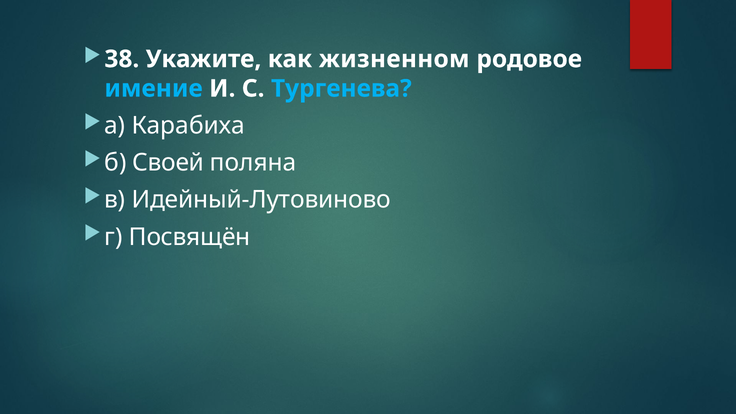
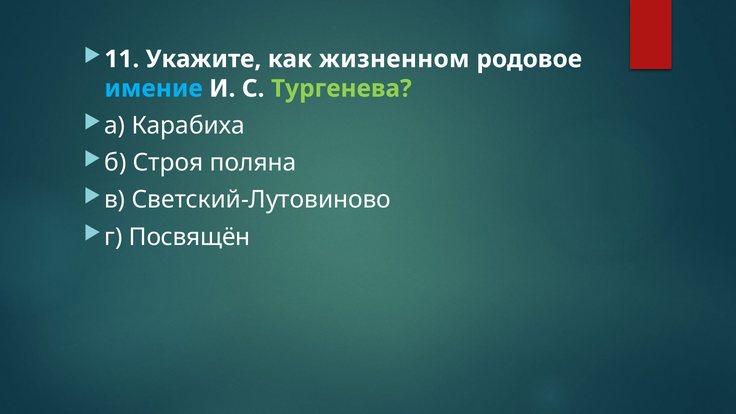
38: 38 -> 11 (122, 59)
Тургенева colour: light blue -> light green (341, 89)
Своей: Своей -> Строя (168, 163)
Идейный-Лутовиново: Идейный-Лутовиново -> Светский-Лутовиново (261, 200)
